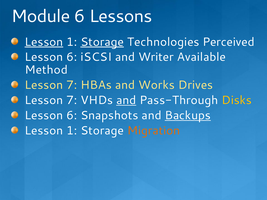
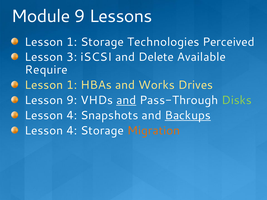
Module 6: 6 -> 9 (80, 16)
Lesson underline: present -> none (44, 42)
Storage underline: present -> none (102, 42)
6: 6 -> 3 (72, 57)
Writer: Writer -> Delete (156, 57)
Method: Method -> Require (46, 70)
7: 7 -> 1 (72, 85)
7: 7 -> 9 (72, 100)
Disks colour: yellow -> light green (237, 100)
6: 6 -> 4 (72, 116)
1: 1 -> 4 (72, 131)
